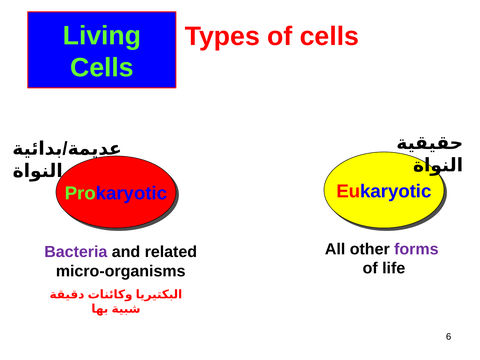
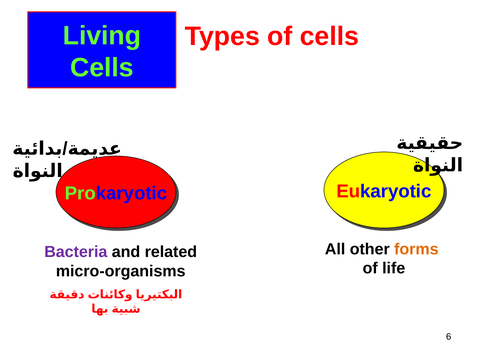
forms colour: purple -> orange (416, 249)
